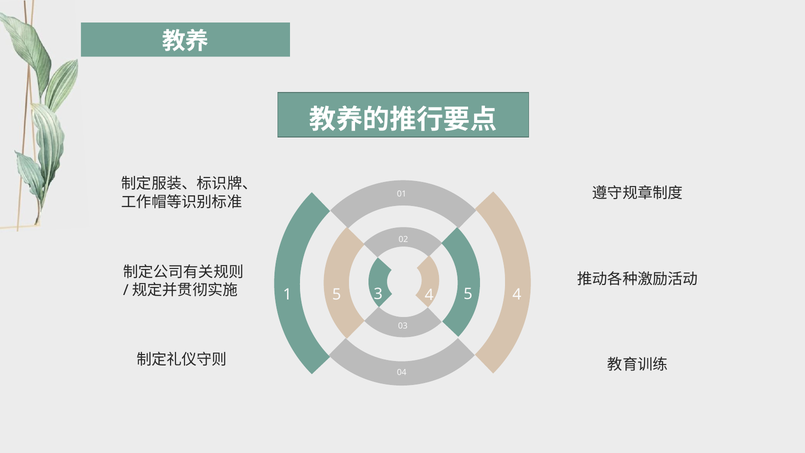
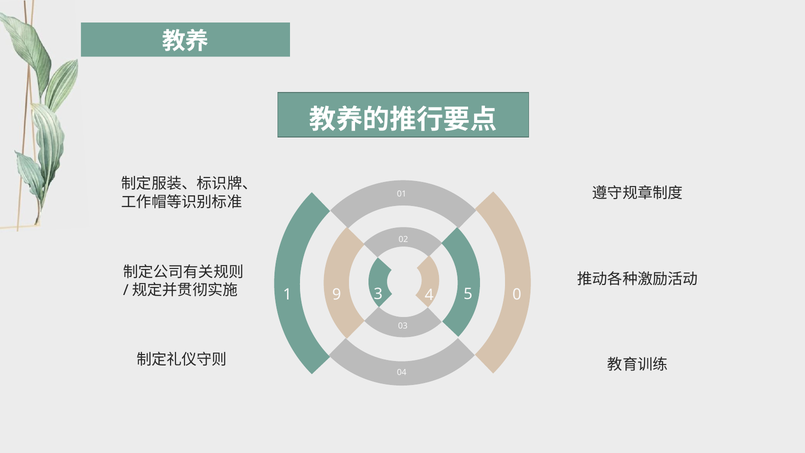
1 5: 5 -> 9 (337, 294)
3 4: 4 -> 0 (517, 295)
